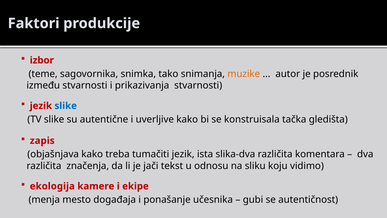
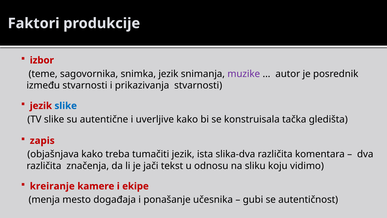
snimka tako: tako -> jezik (168, 74)
muzike colour: orange -> purple (244, 74)
ekologija: ekologija -> kreiranje (52, 186)
